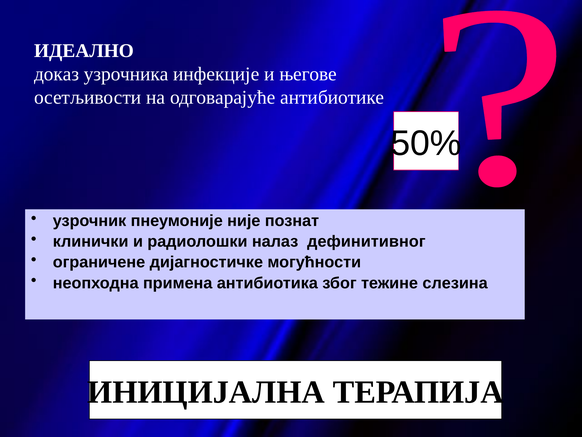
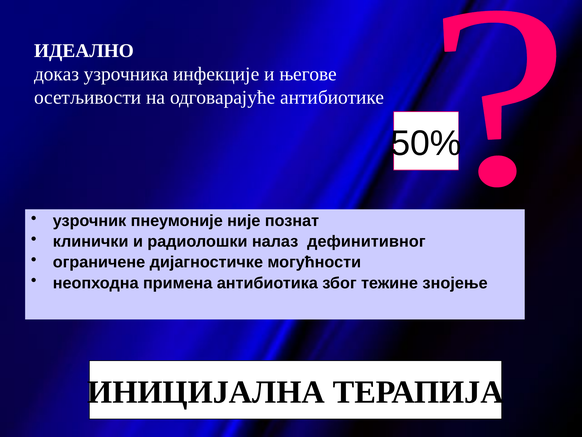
слезина: слезина -> знојење (455, 283)
